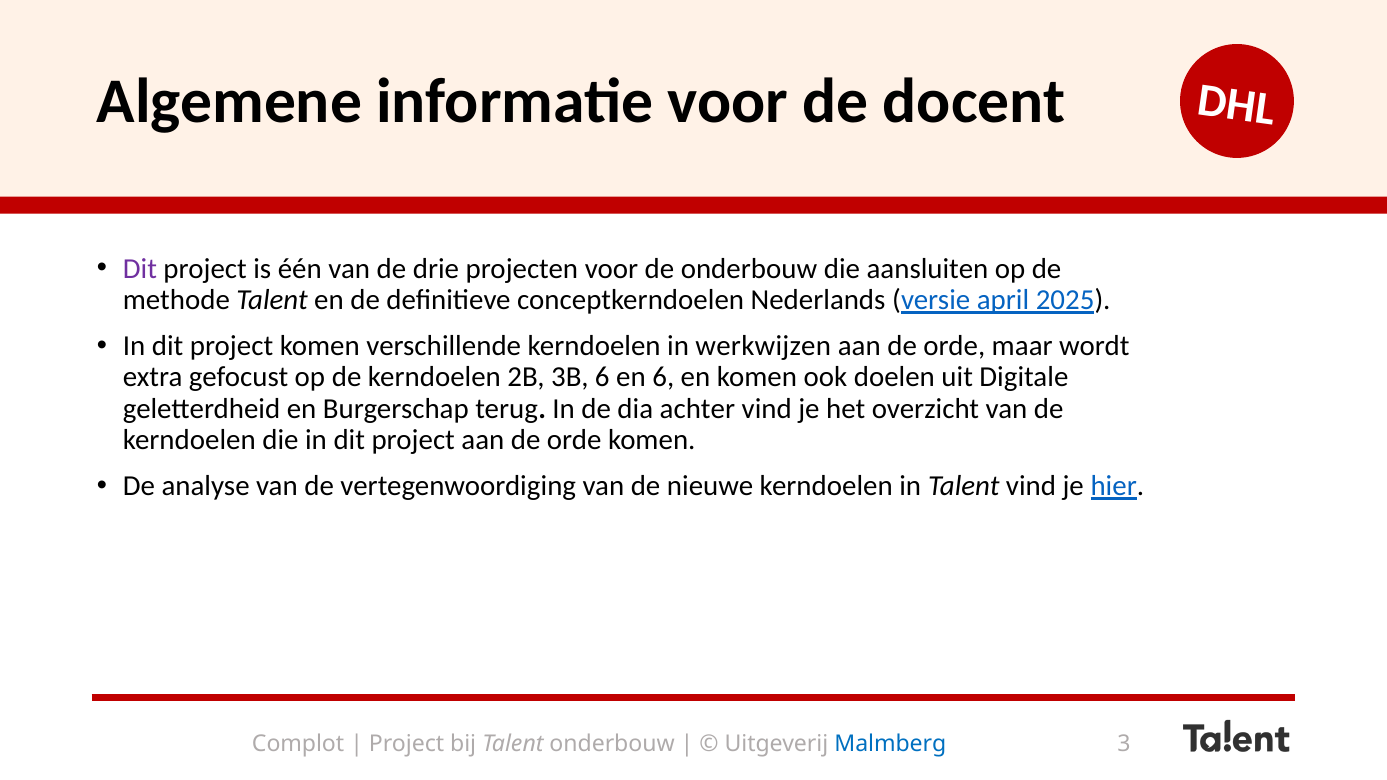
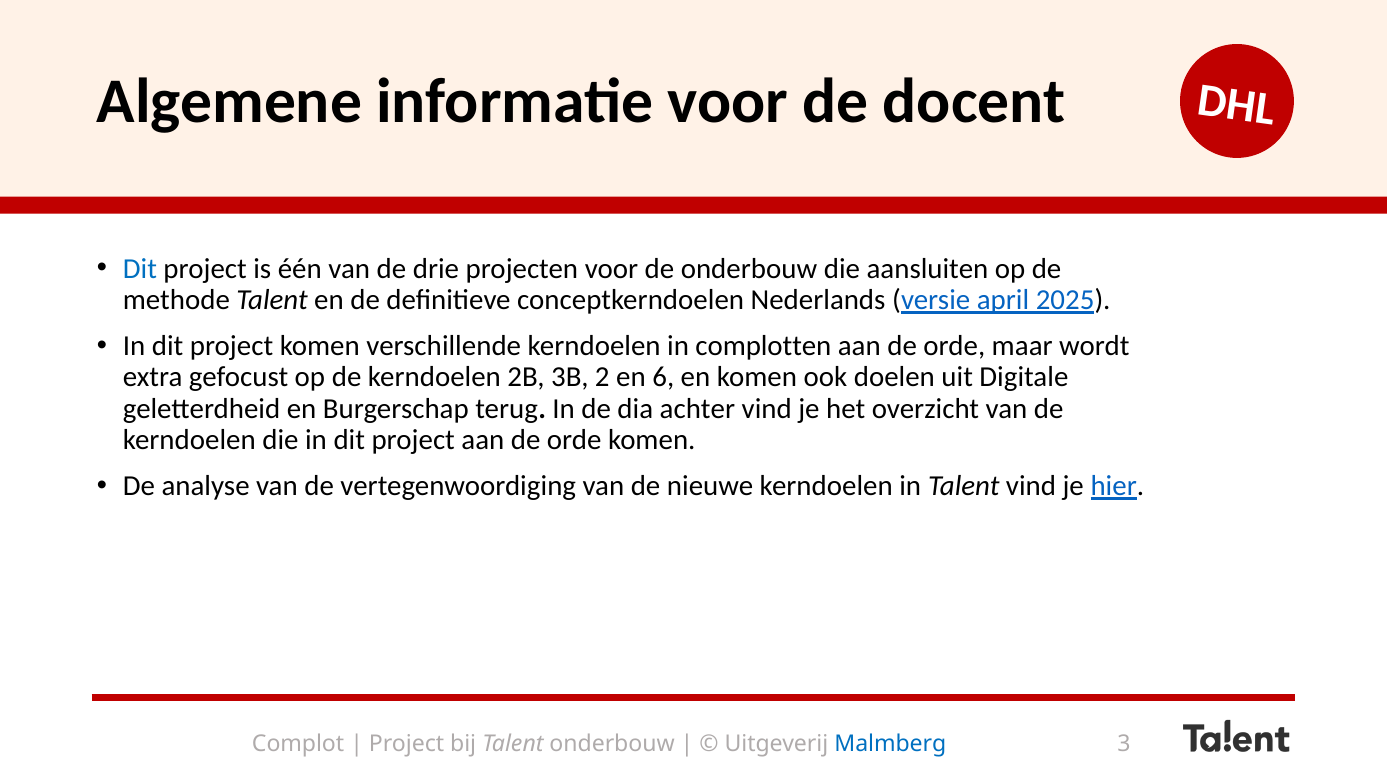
Dit colour: purple -> blue (140, 269)
werkwijzen: werkwijzen -> complotten (763, 346)
3B 6: 6 -> 2 (602, 377)
